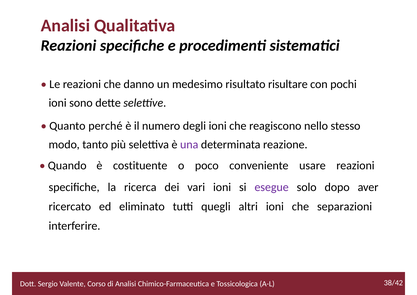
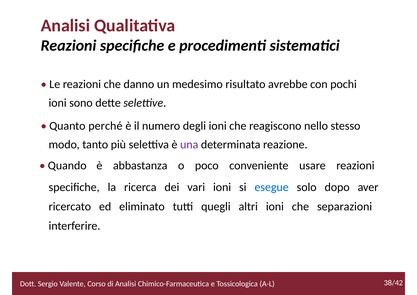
risultare: risultare -> avrebbe (288, 84)
costituente: costituente -> abbastanza (140, 166)
esegue colour: purple -> blue (272, 187)
